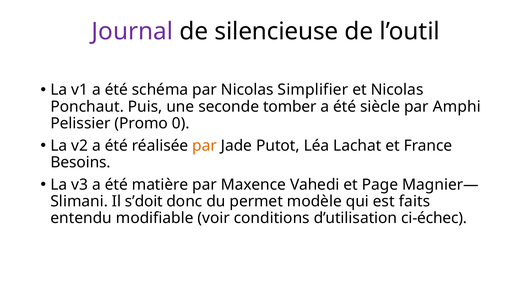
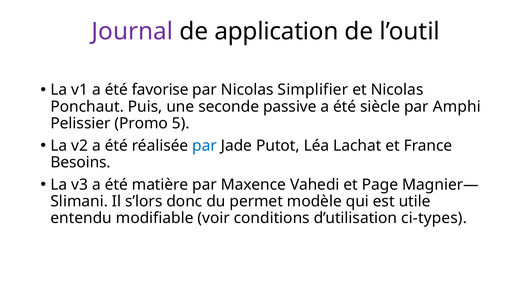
silencieuse: silencieuse -> application (277, 32)
schéma: schéma -> favorise (160, 90)
tomber: tomber -> passive (290, 107)
0: 0 -> 5 (181, 123)
par colour: orange -> blue (205, 146)
s’doit: s’doit -> s’lors (144, 202)
faits: faits -> utile (415, 202)
ci-échec: ci-échec -> ci-types (434, 218)
